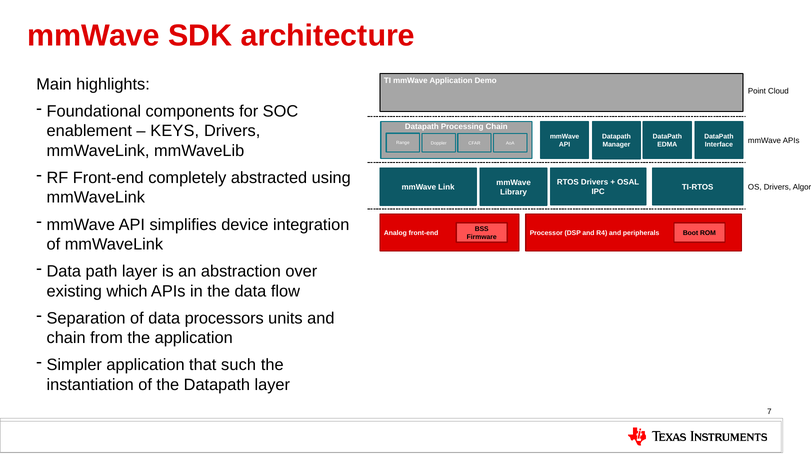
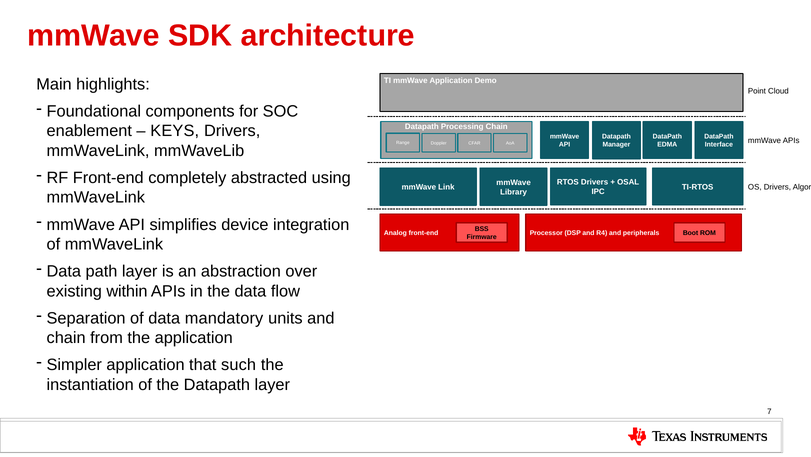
which: which -> within (127, 291)
processors: processors -> mandatory (224, 318)
